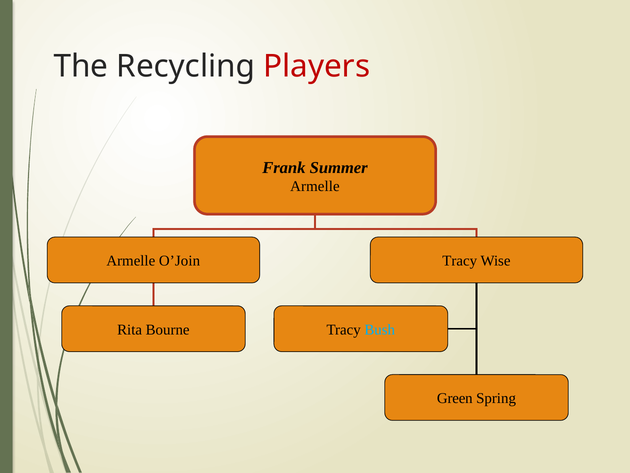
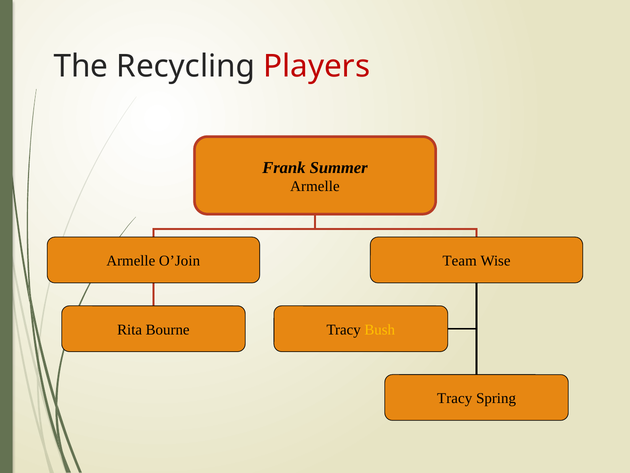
Tracy: Tracy -> Team (460, 261)
Bush colour: light blue -> yellow (380, 329)
Green: Green -> Tracy (455, 398)
